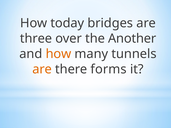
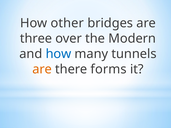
today: today -> other (67, 23)
Another: Another -> Modern (132, 39)
how colour: orange -> blue (58, 54)
